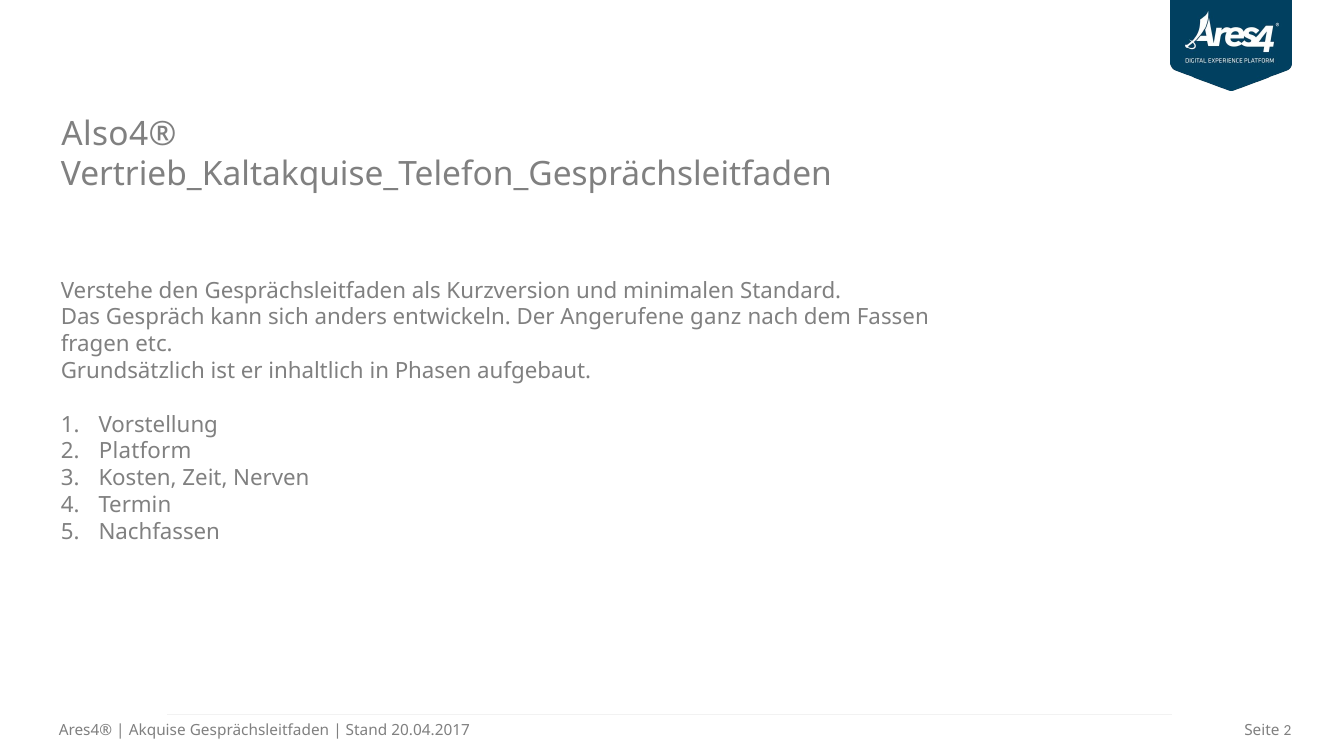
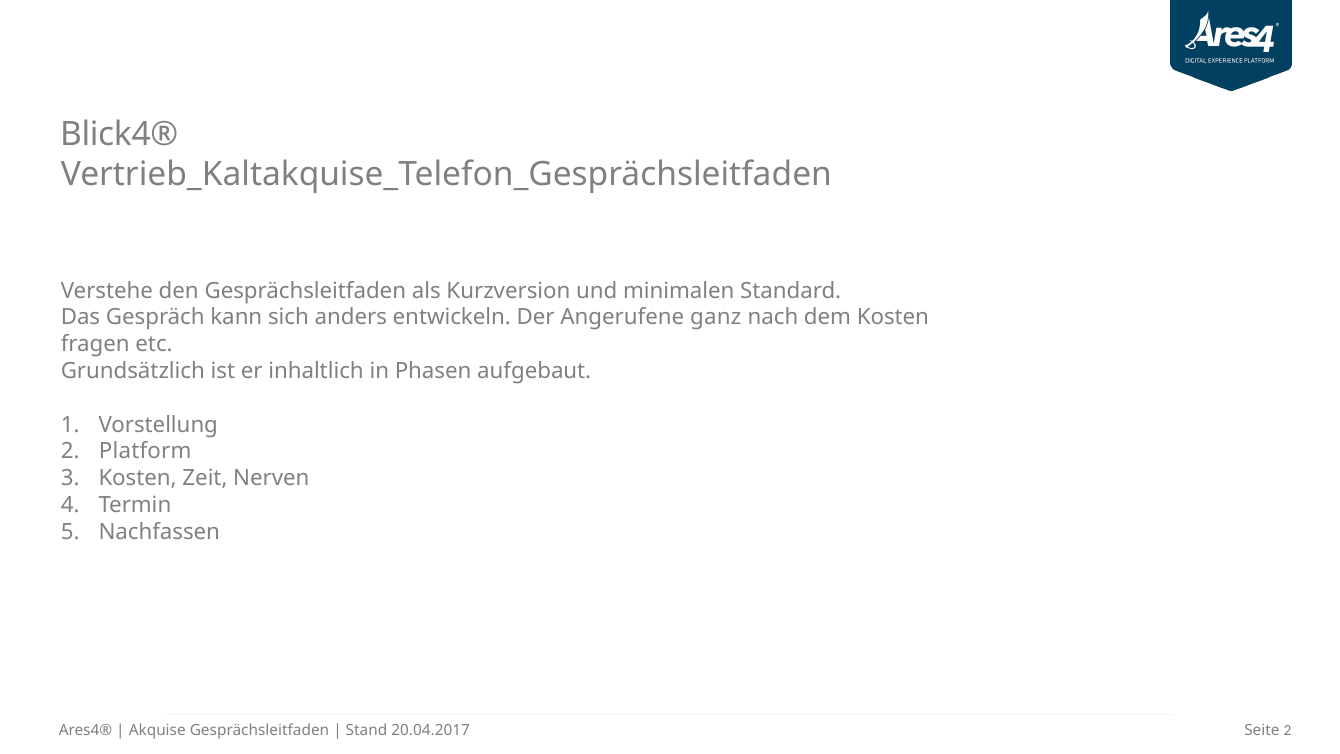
Also4®: Also4® -> Blick4® (119, 134)
dem Fassen: Fassen -> Kosten (893, 317)
